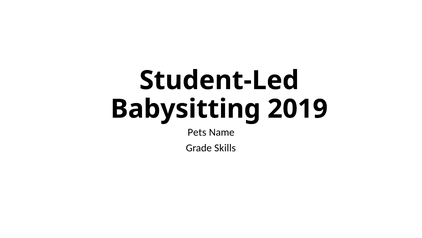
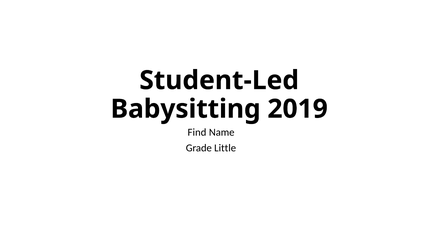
Pets: Pets -> Find (197, 132)
Skills: Skills -> Little (225, 148)
